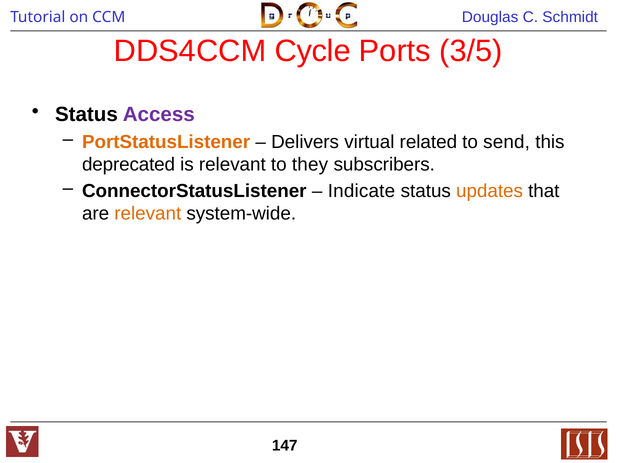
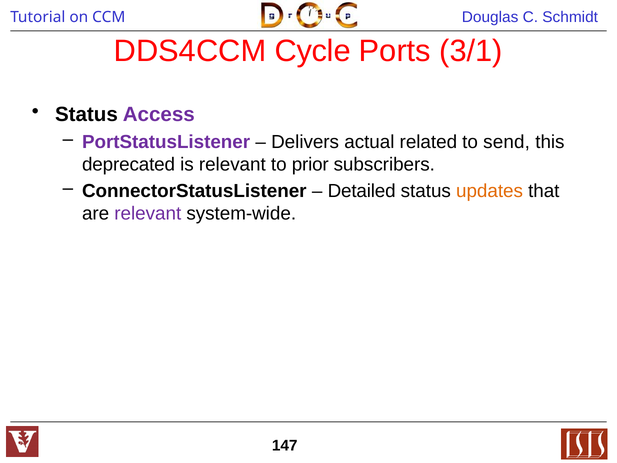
3/5: 3/5 -> 3/1 (471, 51)
PortStatusListener colour: orange -> purple (166, 142)
virtual: virtual -> actual (369, 142)
they: they -> prior (310, 164)
Indicate: Indicate -> Detailed (362, 191)
relevant colour: orange -> purple (148, 213)
